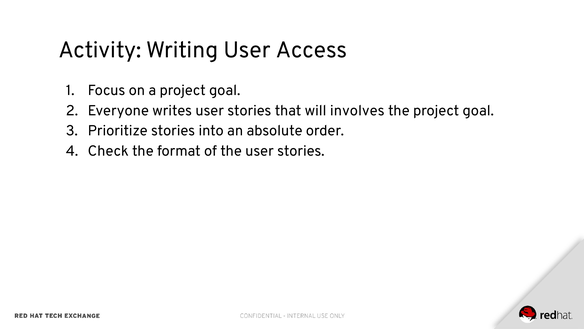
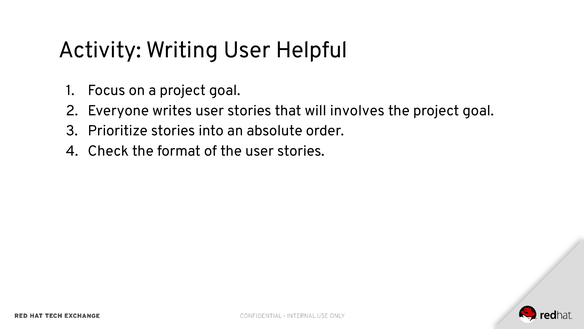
Access: Access -> Helpful (312, 50)
